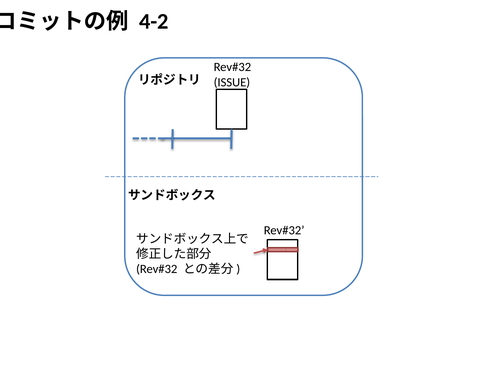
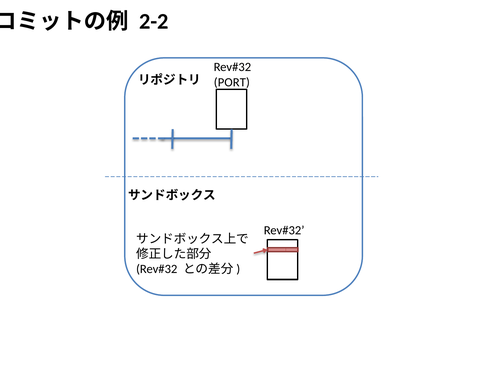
4-2: 4-2 -> 2-2 (154, 21)
ISSUE: ISSUE -> PORT (232, 82)
